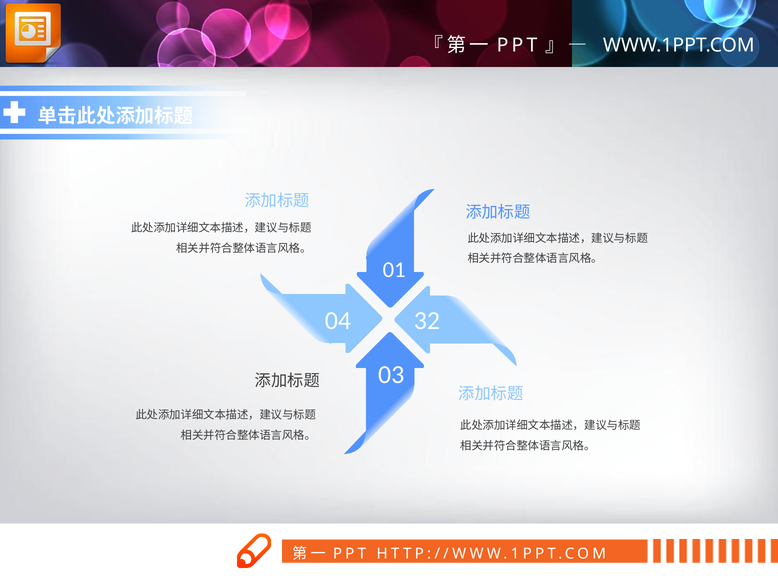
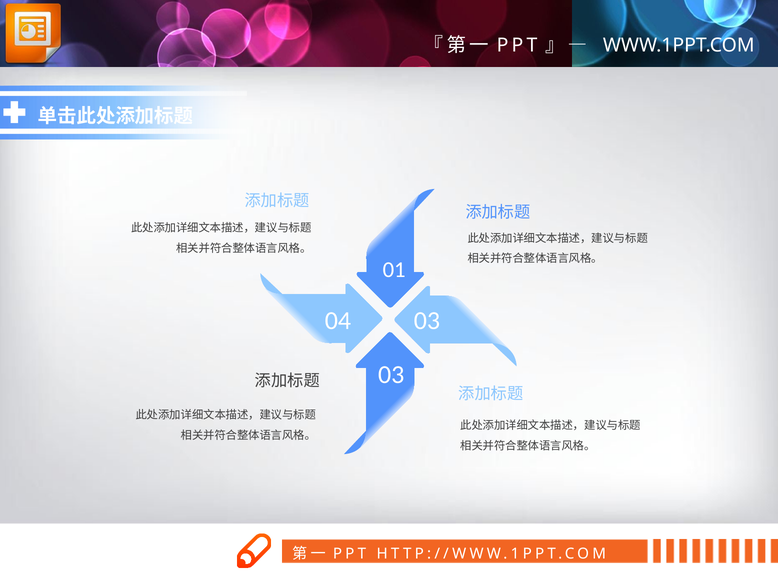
04 32: 32 -> 03 (427, 321)
